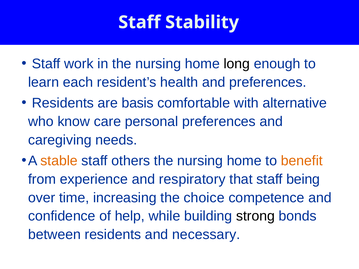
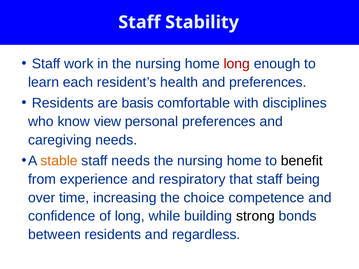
long colour: black -> red (237, 64)
alternative: alternative -> disciplines (295, 103)
care: care -> view (108, 122)
staff others: others -> needs (131, 161)
benefit colour: orange -> black (302, 161)
of help: help -> long (130, 216)
necessary: necessary -> regardless (206, 235)
